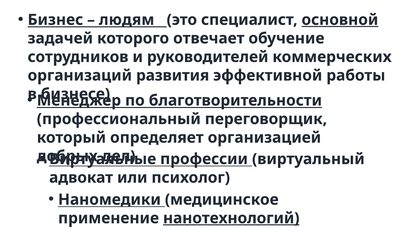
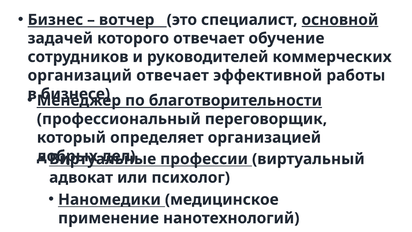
людям: людям -> вотчер (127, 20)
организаций развития: развития -> отвечает (173, 75)
нанотехнологий underline: present -> none (231, 218)
